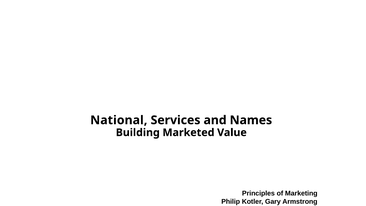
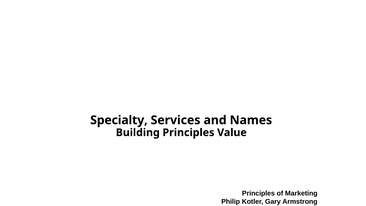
National: National -> Specialty (119, 120)
Building Marketed: Marketed -> Principles (188, 132)
